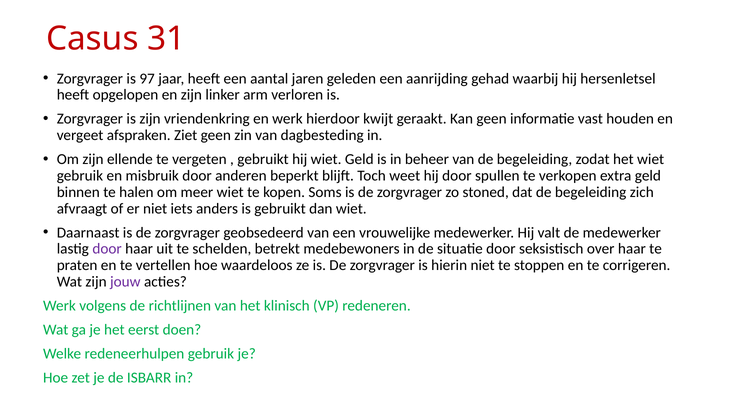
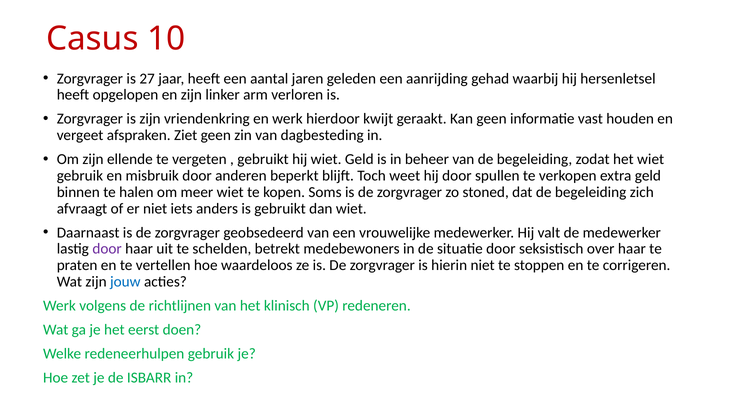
31: 31 -> 10 (166, 39)
97: 97 -> 27 (147, 79)
jouw colour: purple -> blue (125, 282)
